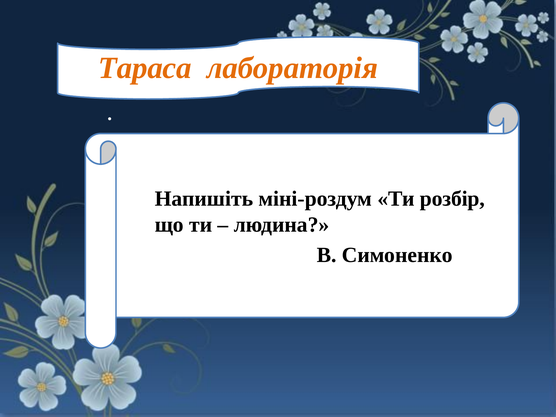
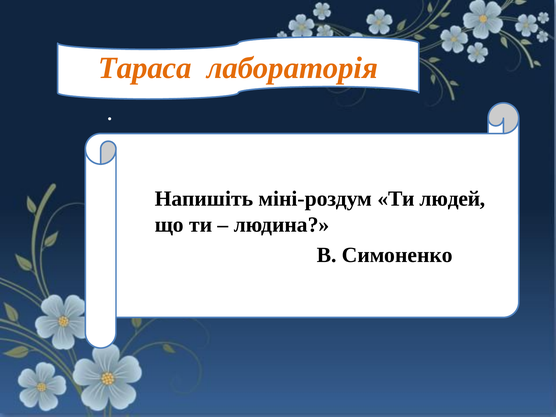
розбір: розбір -> людей (452, 199)
